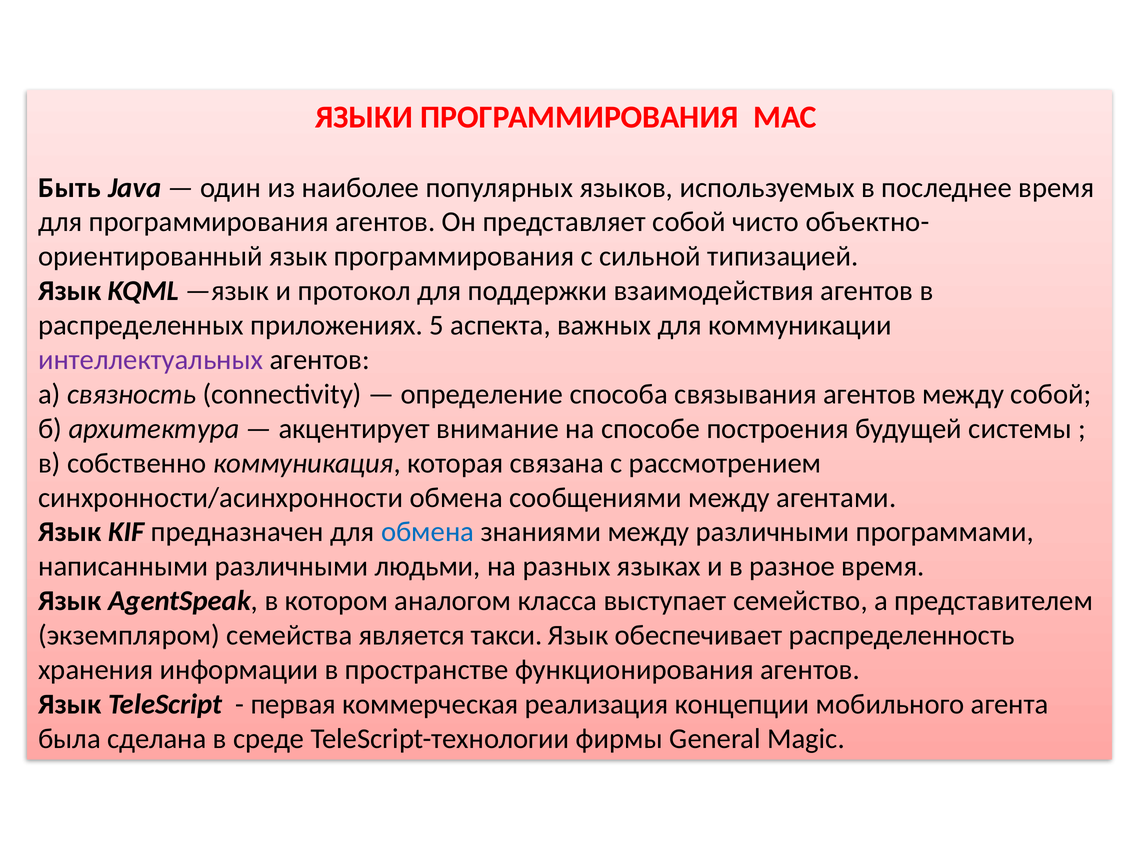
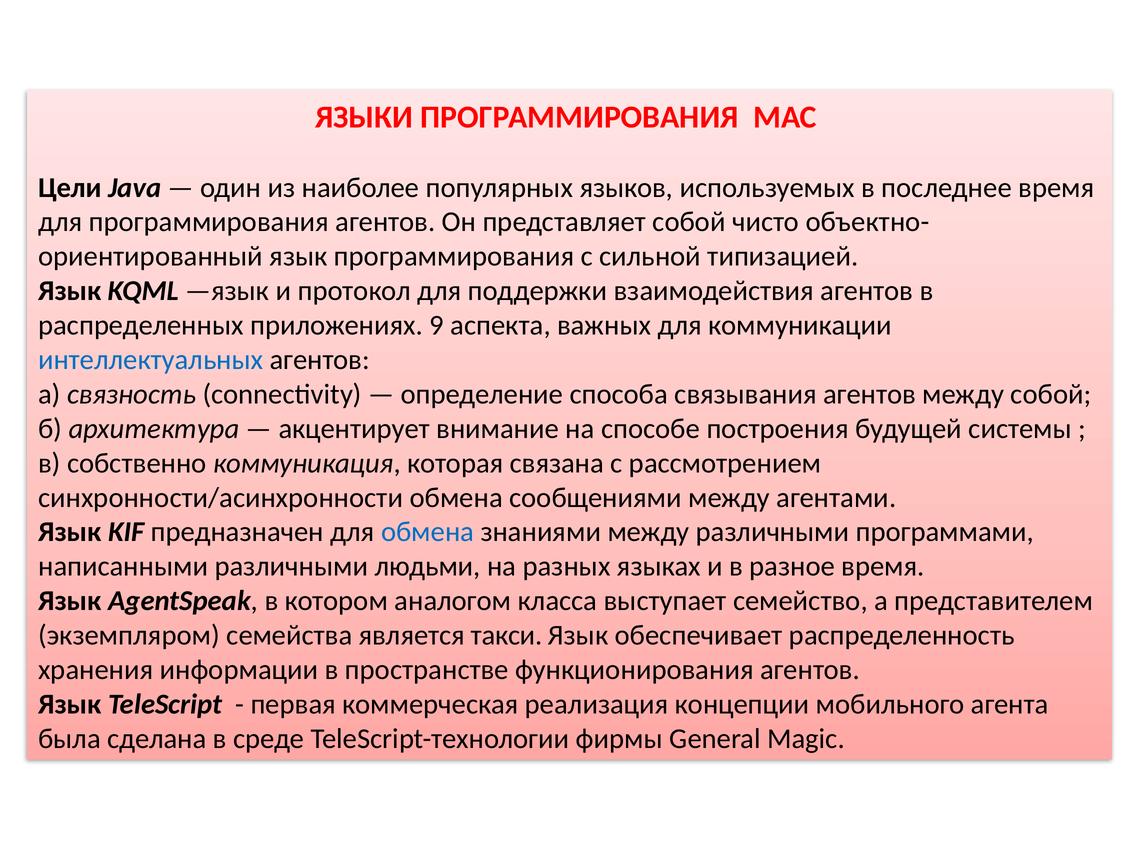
Быть: Быть -> Цели (70, 188)
5: 5 -> 9 (437, 325)
интеллектуальных colour: purple -> blue (151, 360)
